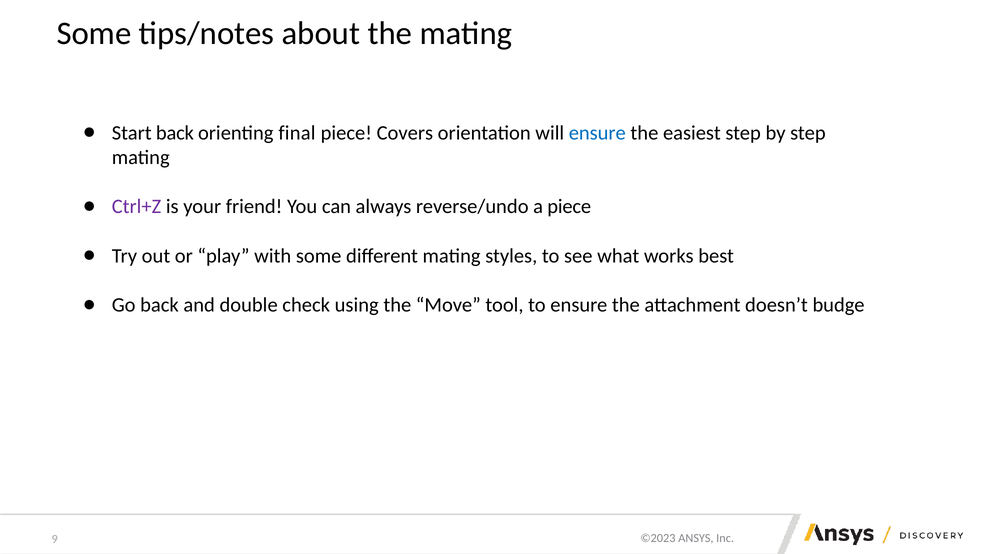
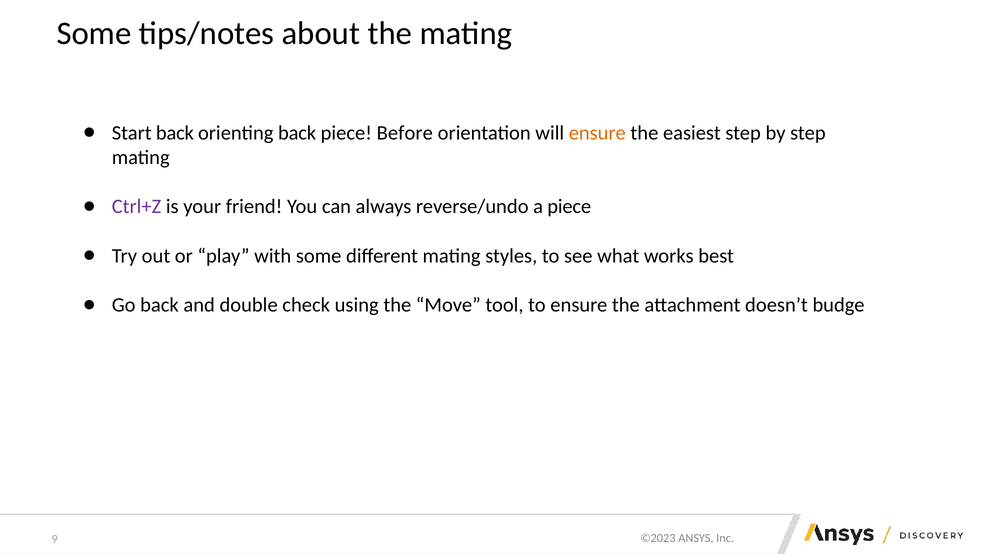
orienting final: final -> back (297, 133)
Covers: Covers -> Before (405, 133)
ensure colour: blue -> orange (597, 133)
